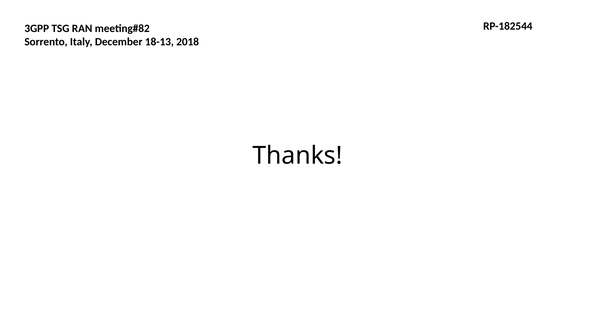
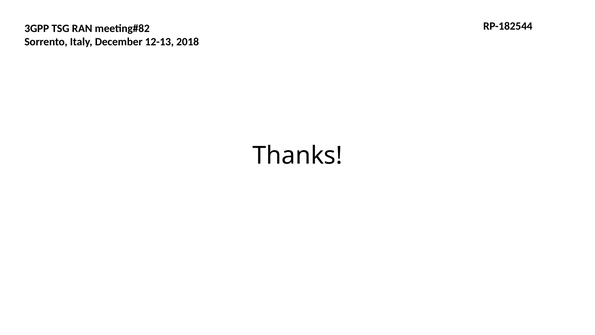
18-13: 18-13 -> 12-13 (159, 42)
